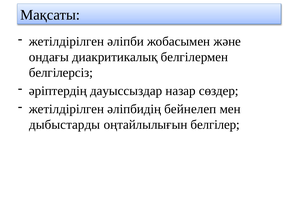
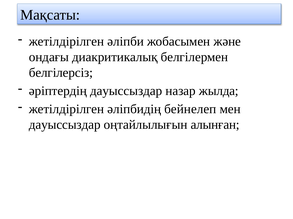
сөздер: сөздер -> жылда (219, 91)
дыбыстарды: дыбыстарды -> дауыссыздар (65, 125)
белгілер: белгілер -> алынған (215, 125)
